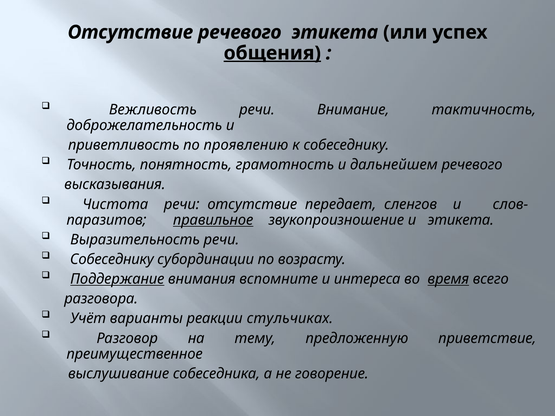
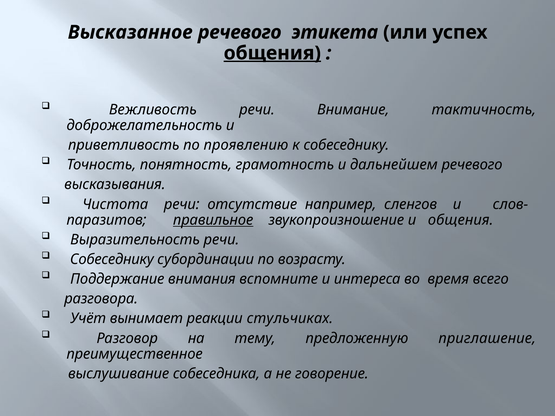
Отсутствие: Отсутствие -> Высказанное (130, 32)
передает: передает -> например (341, 204)
и этикета: этикета -> общения (461, 220)
Поддержание underline: present -> none (117, 279)
время underline: present -> none (448, 279)
варианты: варианты -> вынимает (146, 319)
приветствие: приветствие -> приглашение (487, 338)
